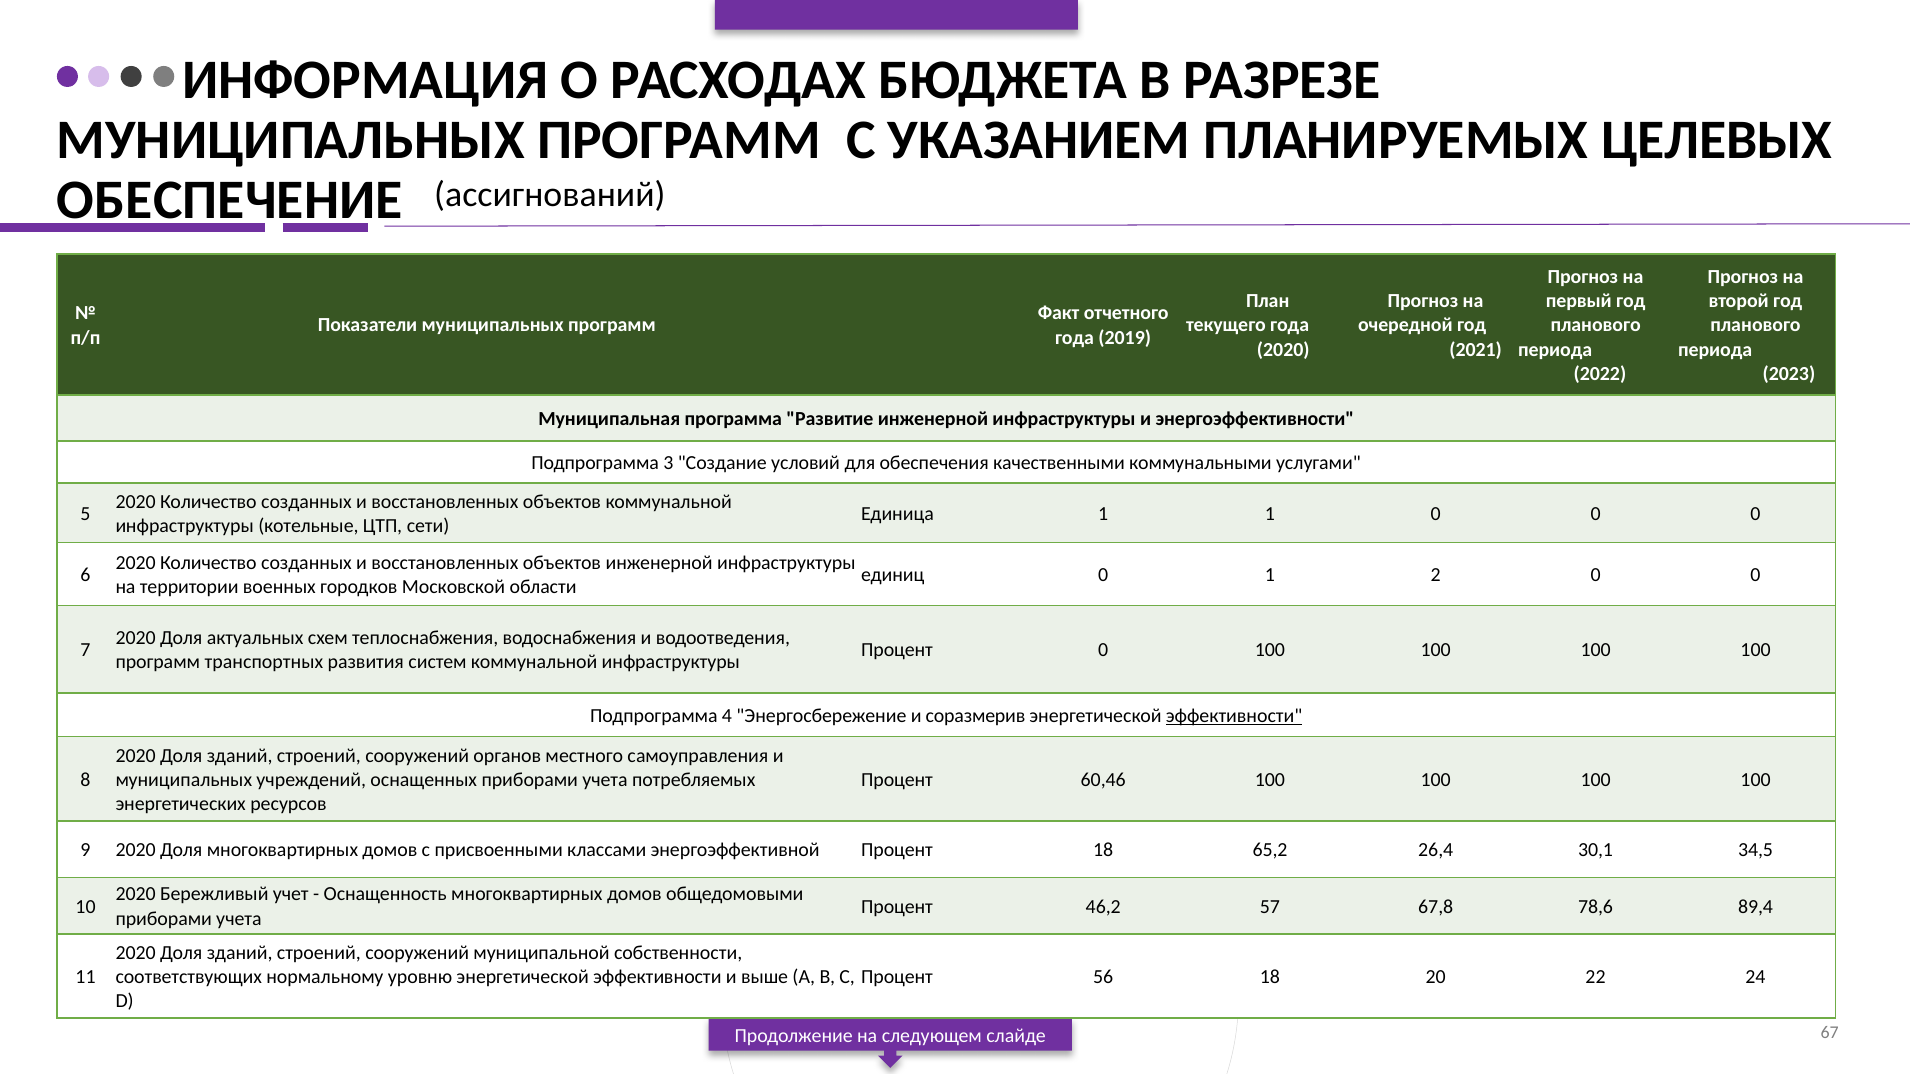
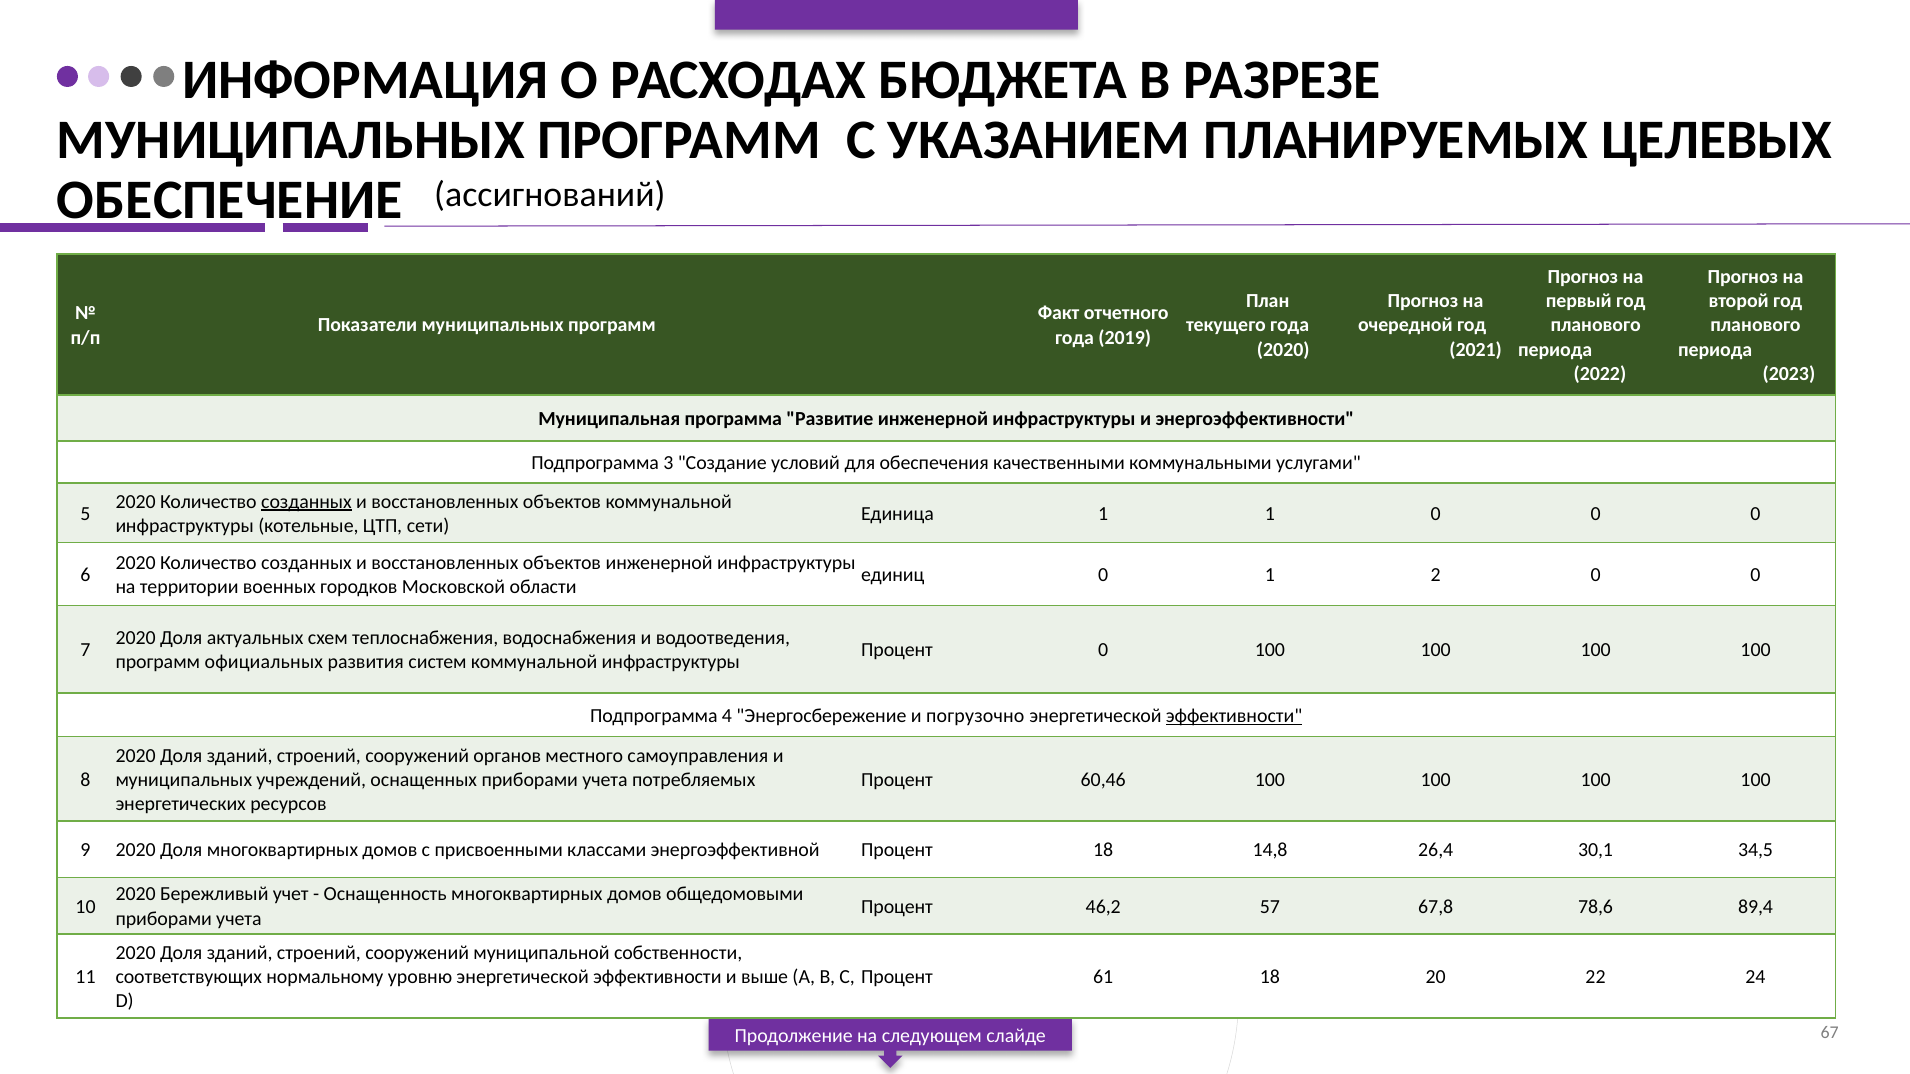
созданных underline: none -> present (307, 502)
транспортных: транспортных -> официальных (264, 663)
соразмерив: соразмерив -> погрузочно (975, 716)
65,2: 65,2 -> 14,8 (1270, 850)
56: 56 -> 61 (1103, 977)
